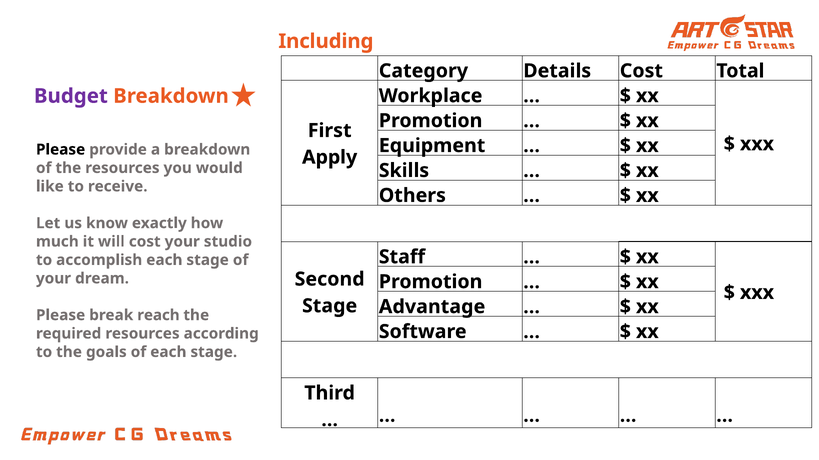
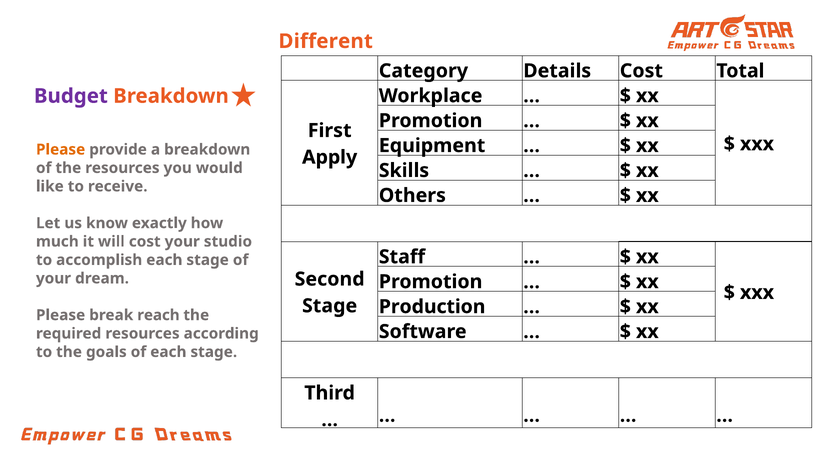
Including: Including -> Different (326, 41)
Please colour: black -> orange (61, 150)
Advantage: Advantage -> Production (432, 307)
